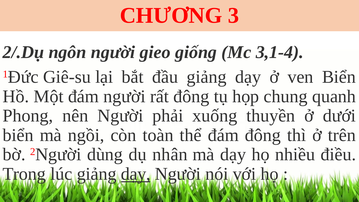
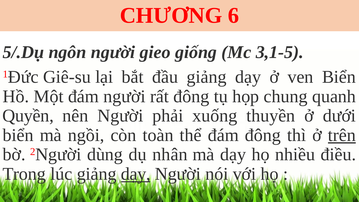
3: 3 -> 6 (234, 15)
2/.Dụ: 2/.Dụ -> 5/.Dụ (23, 52)
3,1-4: 3,1-4 -> 3,1-5 (280, 52)
Phong: Phong -> Quyền (28, 116)
trên underline: none -> present (342, 135)
